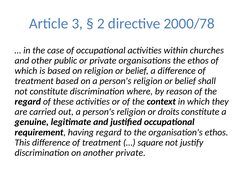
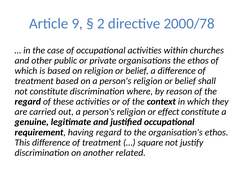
3: 3 -> 9 (77, 24)
droits: droits -> effect (169, 112)
another private: private -> related (131, 153)
